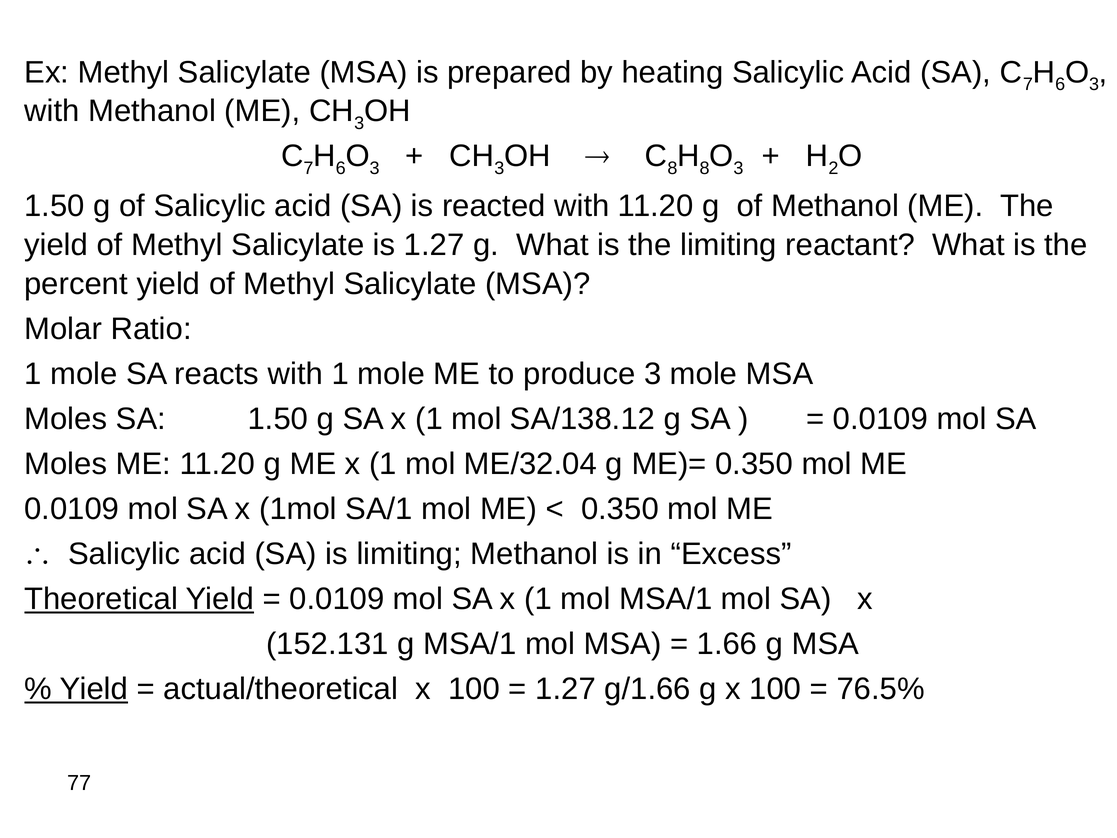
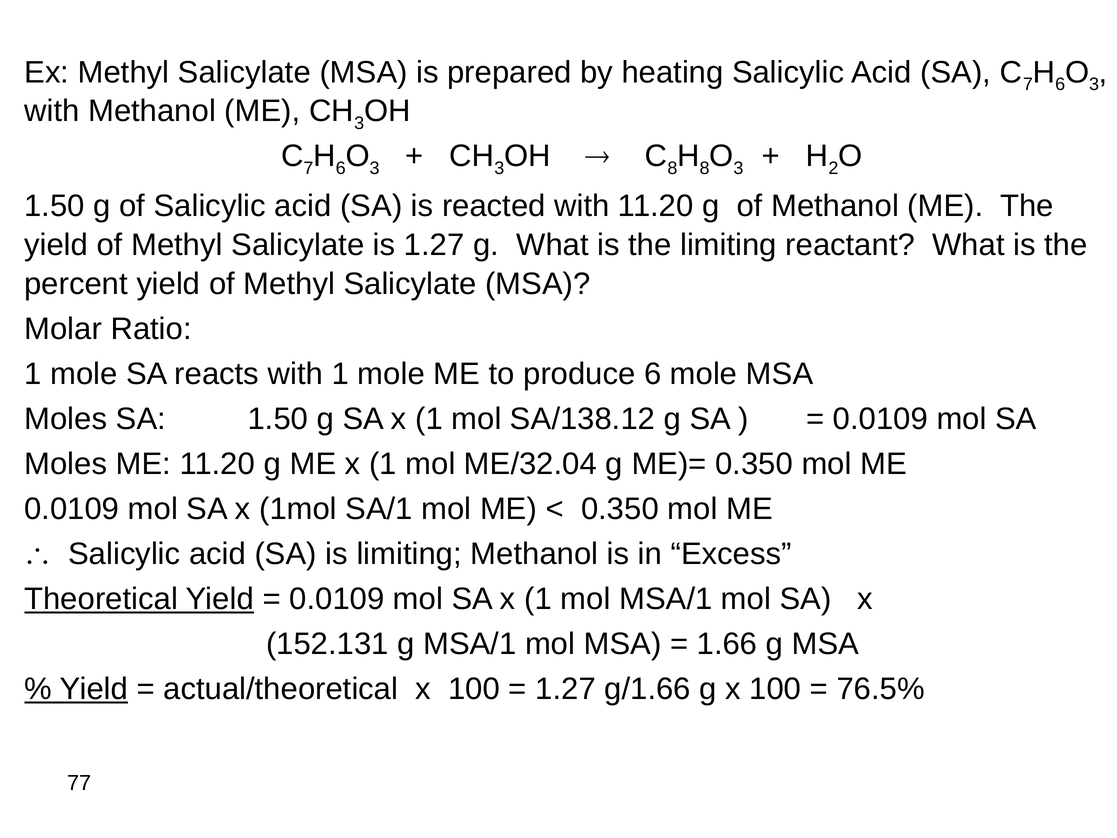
produce 3: 3 -> 6 (653, 374)
